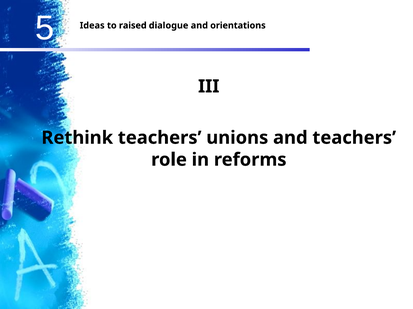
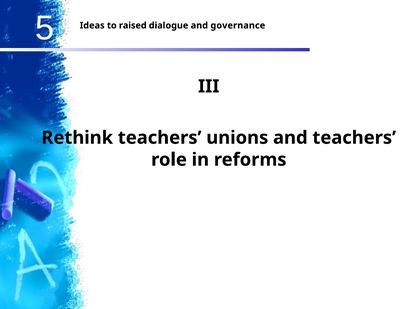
orientations: orientations -> governance (238, 26)
